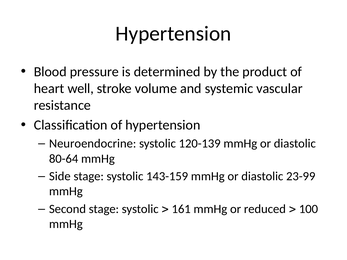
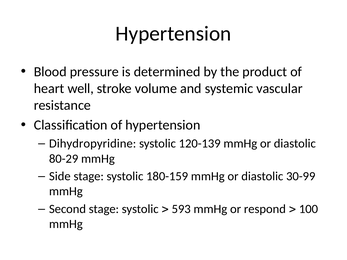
Neuroendocrine: Neuroendocrine -> Dihydropyridine (93, 144)
80-64: 80-64 -> 80-29 (64, 159)
143-159: 143-159 -> 180-159 (167, 177)
23-99: 23-99 -> 30-99 (301, 177)
161: 161 -> 593 (181, 209)
reduced: reduced -> respond (265, 209)
